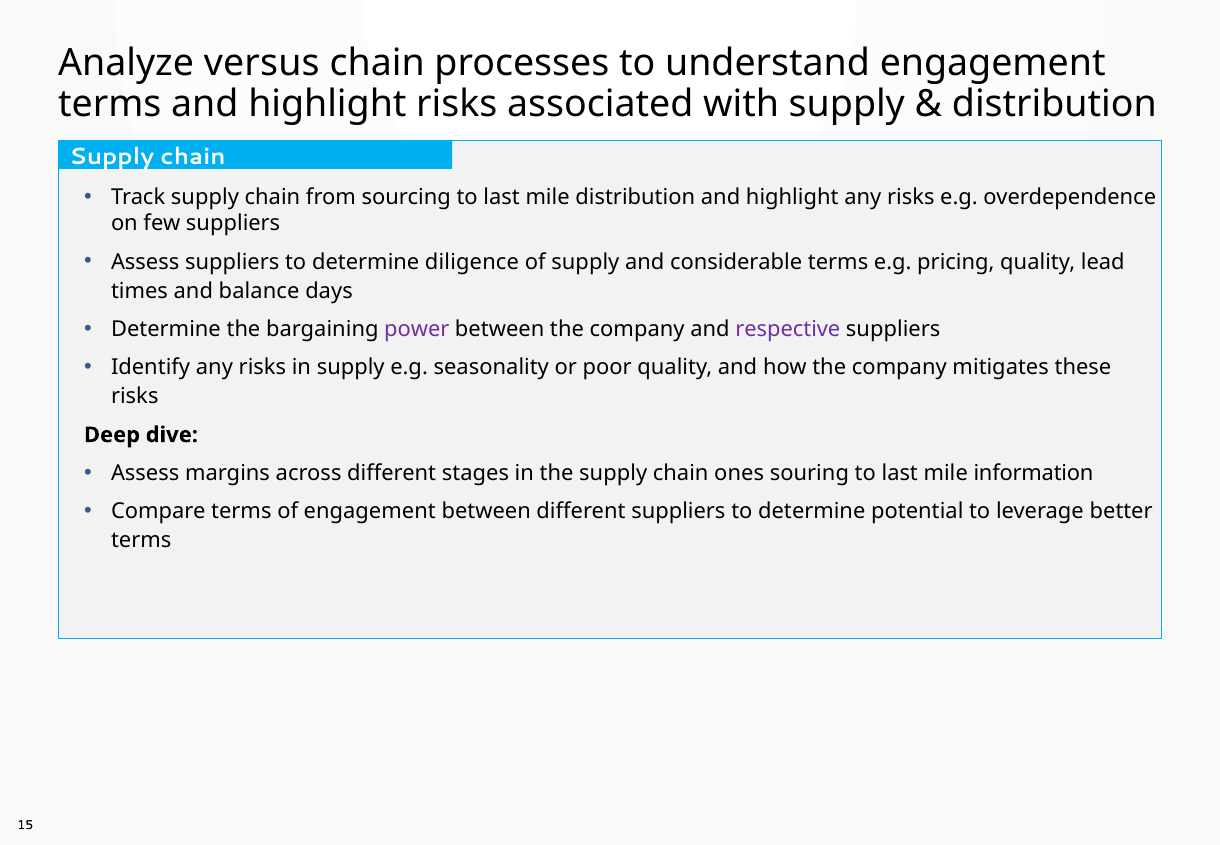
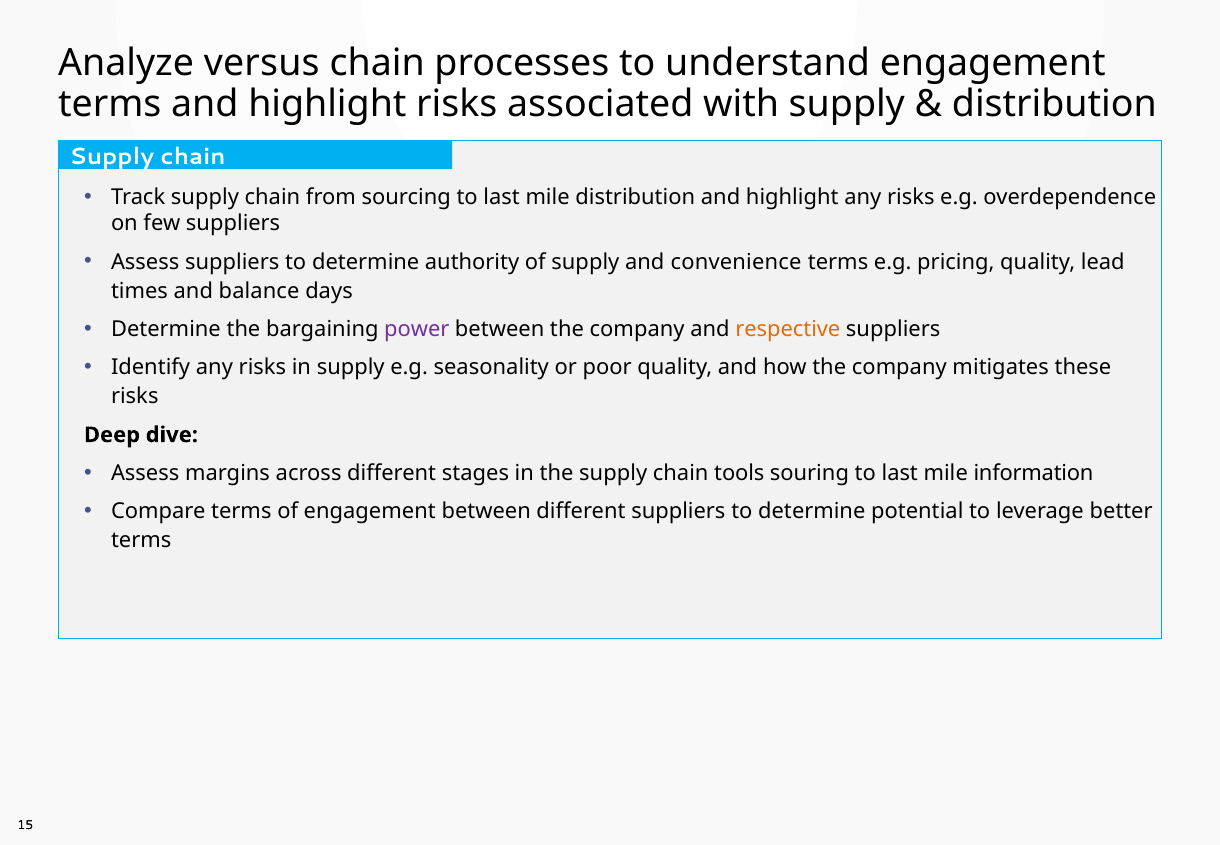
diligence: diligence -> authority (472, 262)
considerable: considerable -> convenience (736, 262)
respective colour: purple -> orange (788, 329)
ones: ones -> tools (739, 473)
